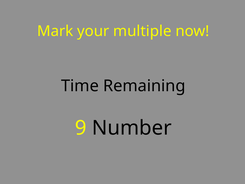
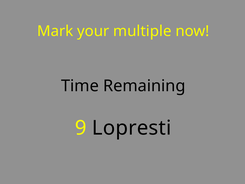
Number: Number -> Lopresti (132, 128)
